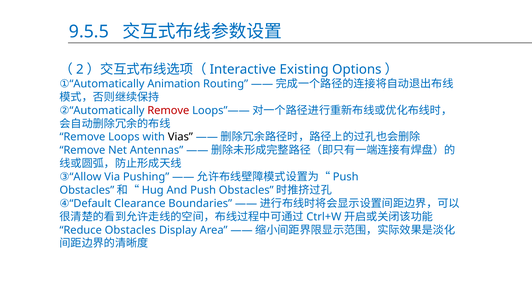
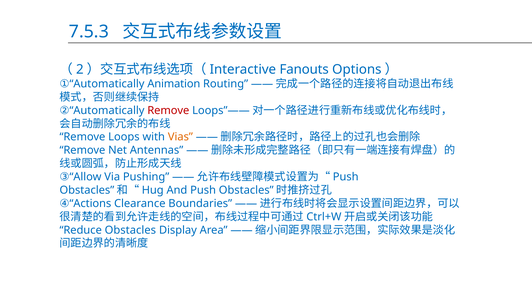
9.5.5: 9.5.5 -> 7.5.3 (89, 32)
Existing: Existing -> Fanouts (304, 69)
Vias colour: black -> orange (180, 137)
Default: Default -> Actions (92, 204)
